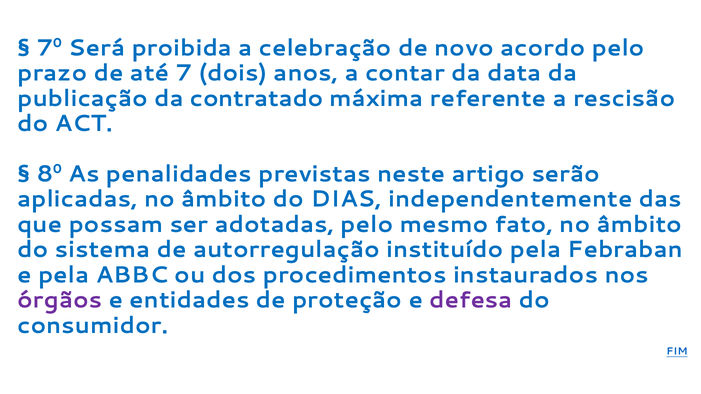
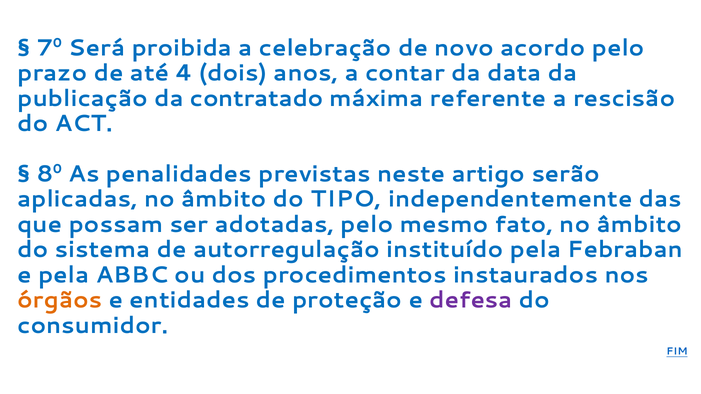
7: 7 -> 4 (184, 73)
DIAS: DIAS -> TIPO (346, 199)
órgãos colour: purple -> orange (60, 300)
